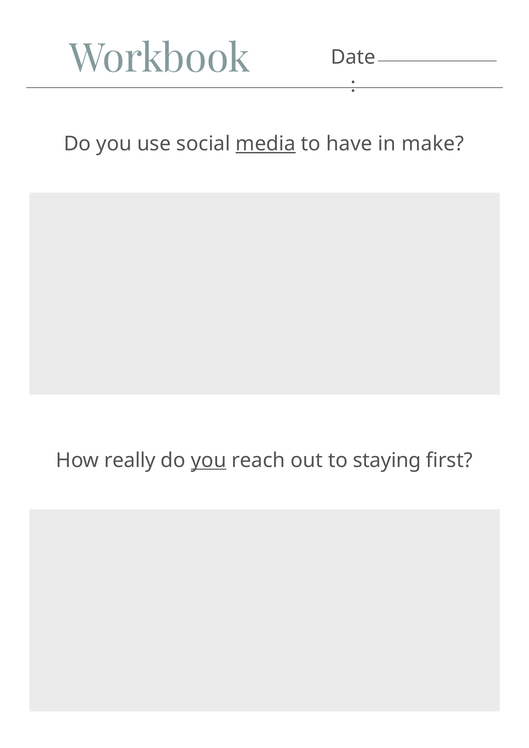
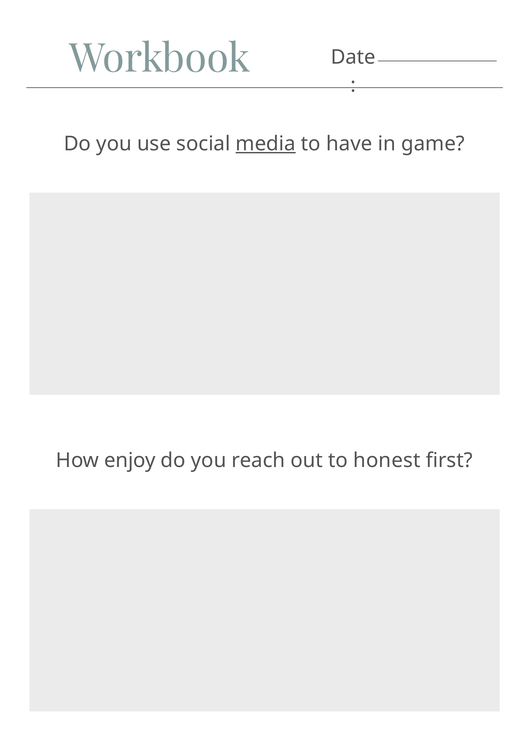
make: make -> game (433, 144)
really: really -> enjoy (130, 461)
you underline: present -> none (209, 461)
staying: staying -> honest (387, 461)
